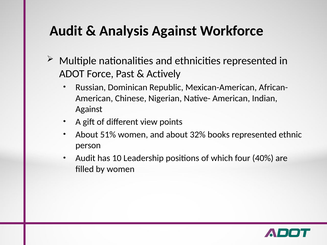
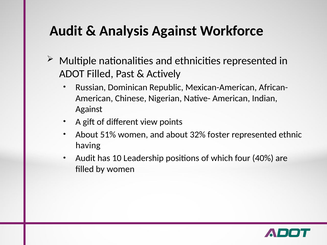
ADOT Force: Force -> Filled (100, 74)
books: books -> foster (219, 135)
person: person -> having (88, 146)
